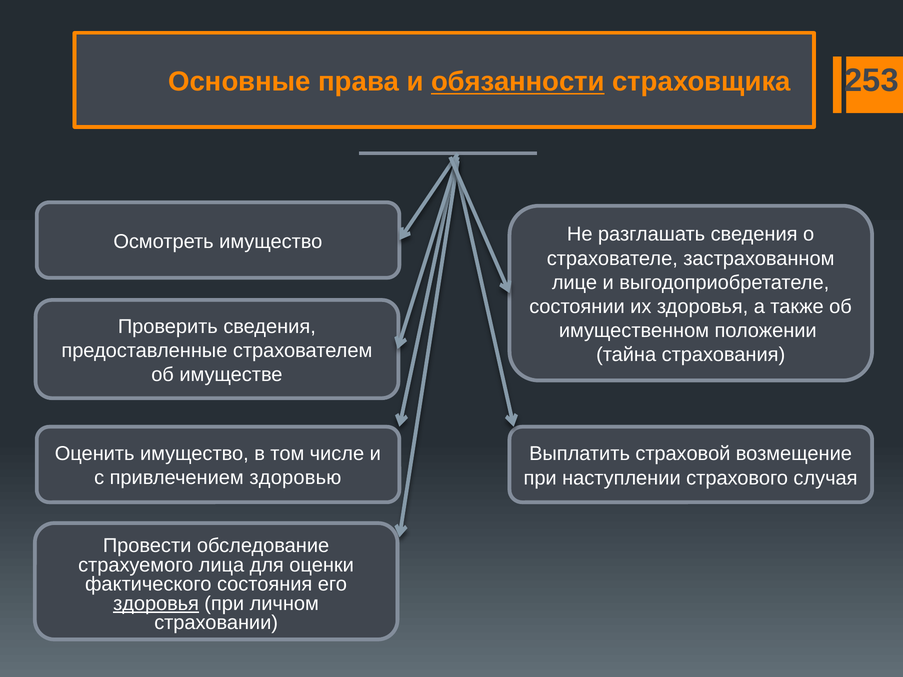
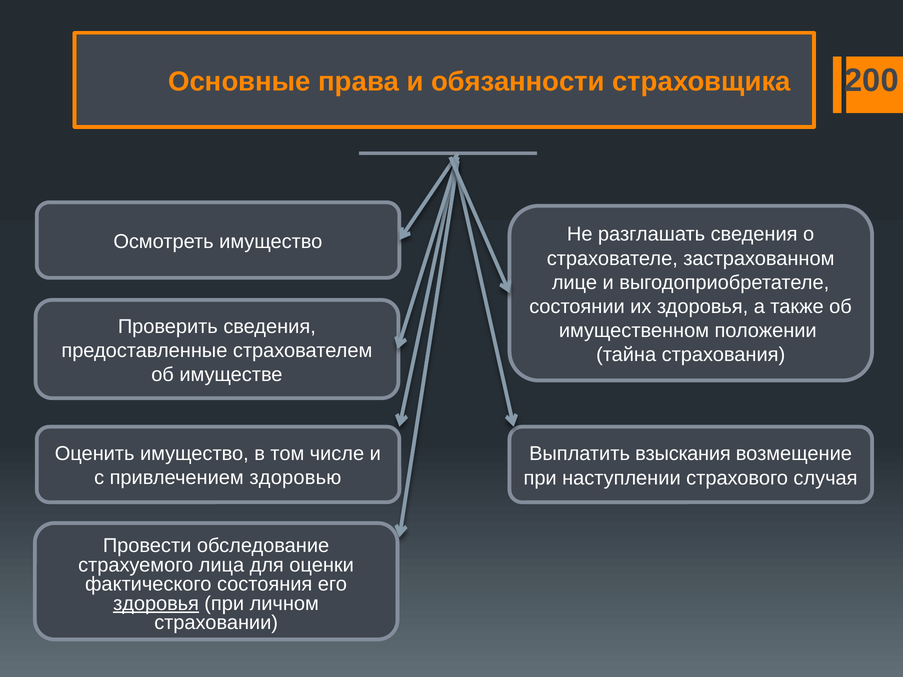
обязанности underline: present -> none (518, 82)
253: 253 -> 200 (872, 80)
страховой: страховой -> взыскания (683, 454)
